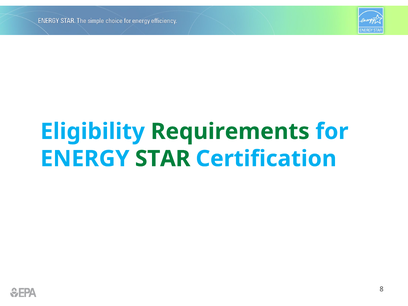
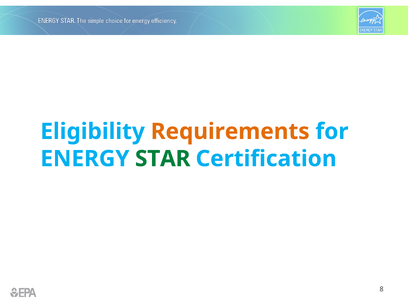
Requirements colour: green -> orange (230, 132)
